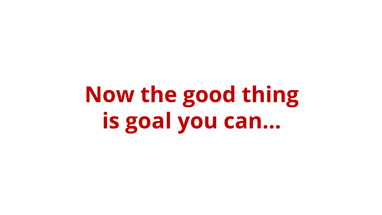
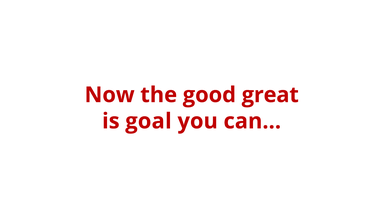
thing: thing -> great (270, 95)
